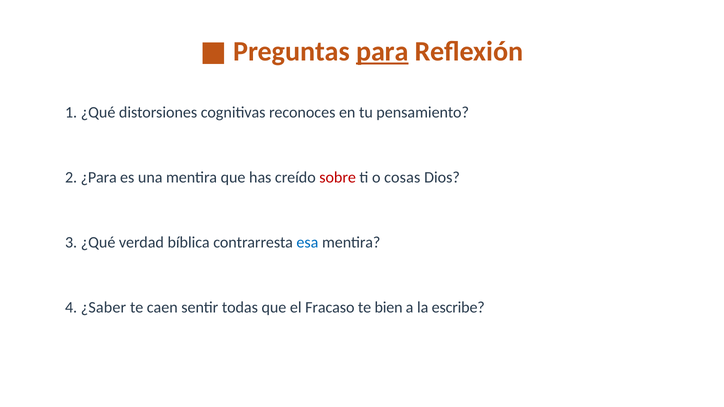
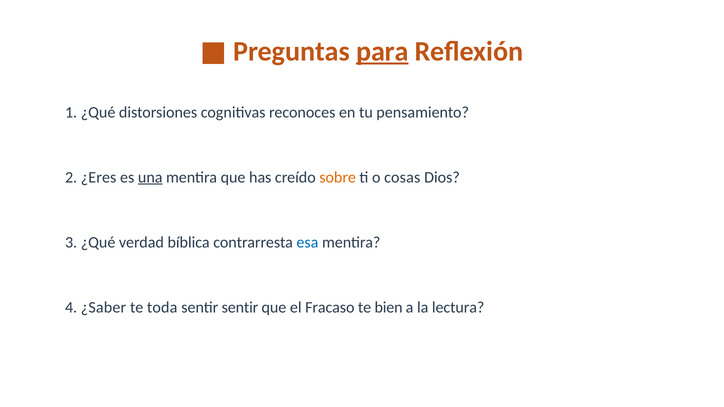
¿Para: ¿Para -> ¿Eres (99, 177)
una underline: none -> present (150, 177)
sobre colour: red -> orange (338, 177)
caen: caen -> toda (162, 308)
sentir todas: todas -> sentir (240, 308)
escribe: escribe -> lectura (458, 308)
